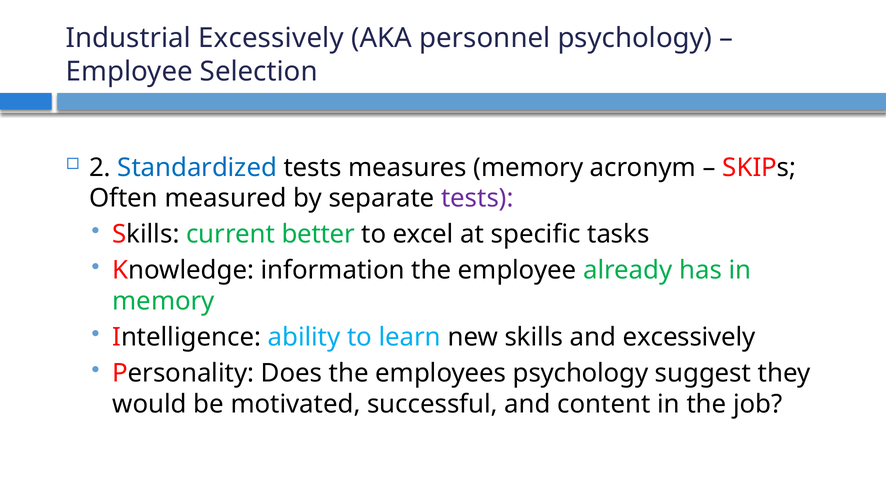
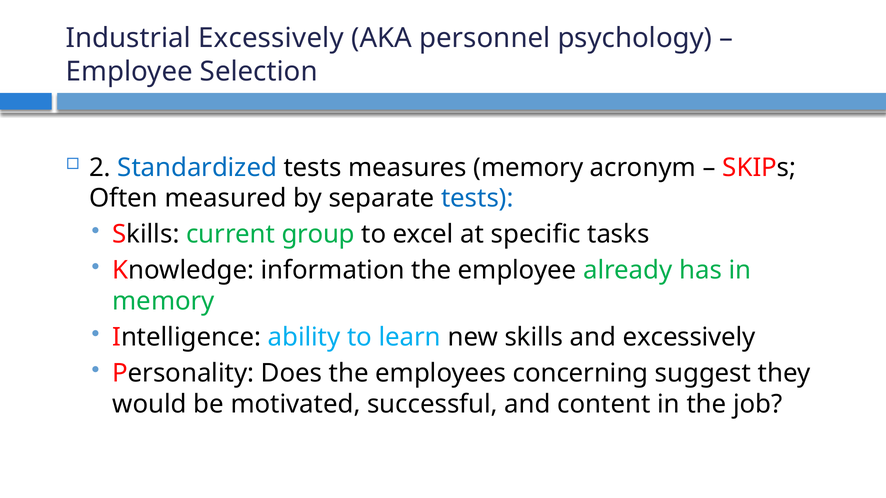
tests colour: purple -> blue (477, 199)
better: better -> group (318, 235)
employees psychology: psychology -> concerning (581, 374)
